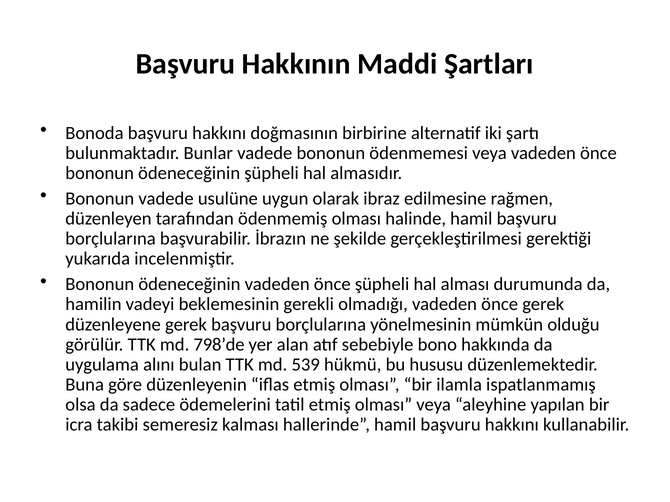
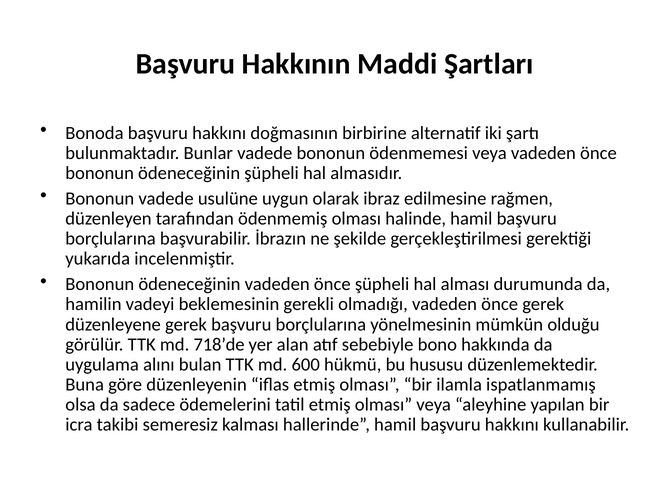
798’de: 798’de -> 718’de (219, 345)
539: 539 -> 600 (306, 365)
